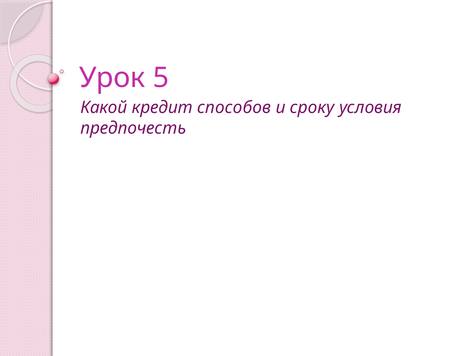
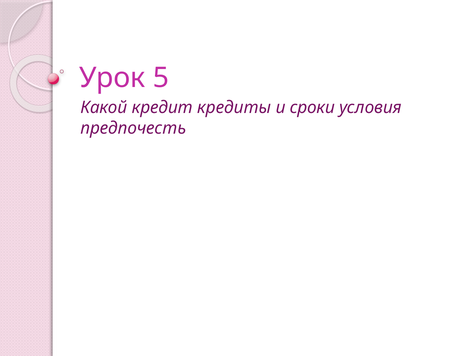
способов: способов -> кредиты (234, 108)
сроку: сроку -> сроки (312, 108)
